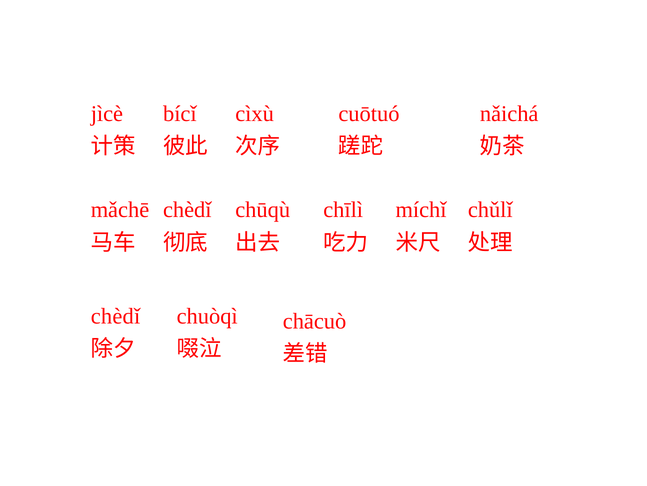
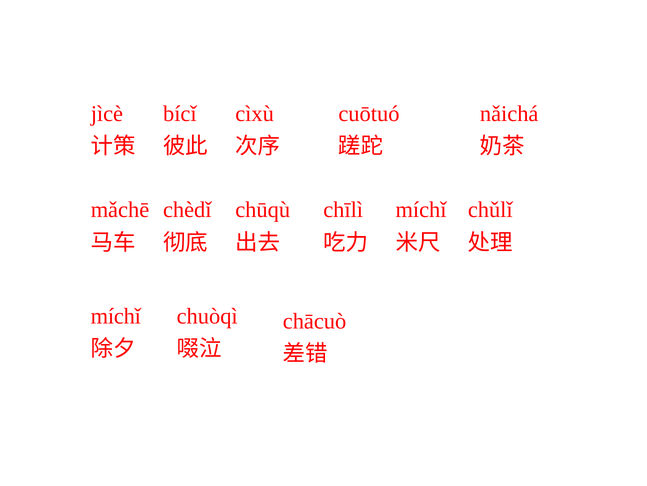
chèdǐ: chèdǐ -> míchǐ (116, 316)
